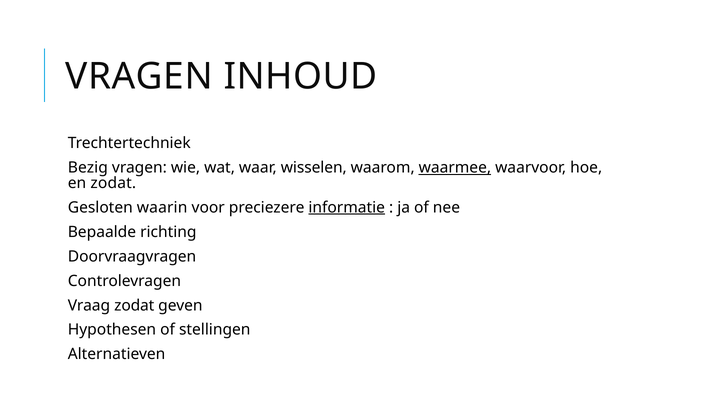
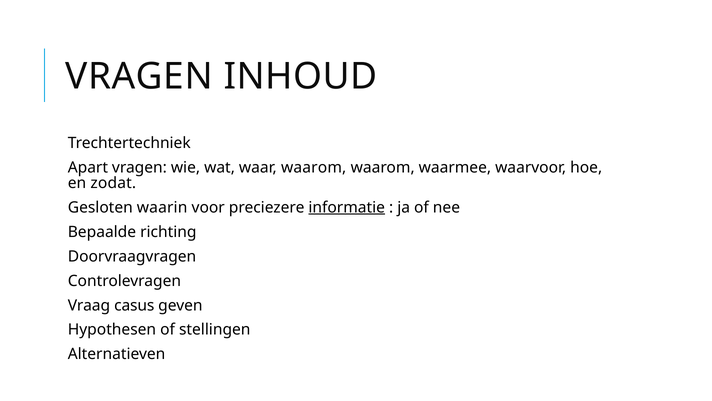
Bezig: Bezig -> Apart (88, 168)
waar wisselen: wisselen -> waarom (314, 168)
waarmee underline: present -> none (455, 168)
Vraag zodat: zodat -> casus (134, 305)
